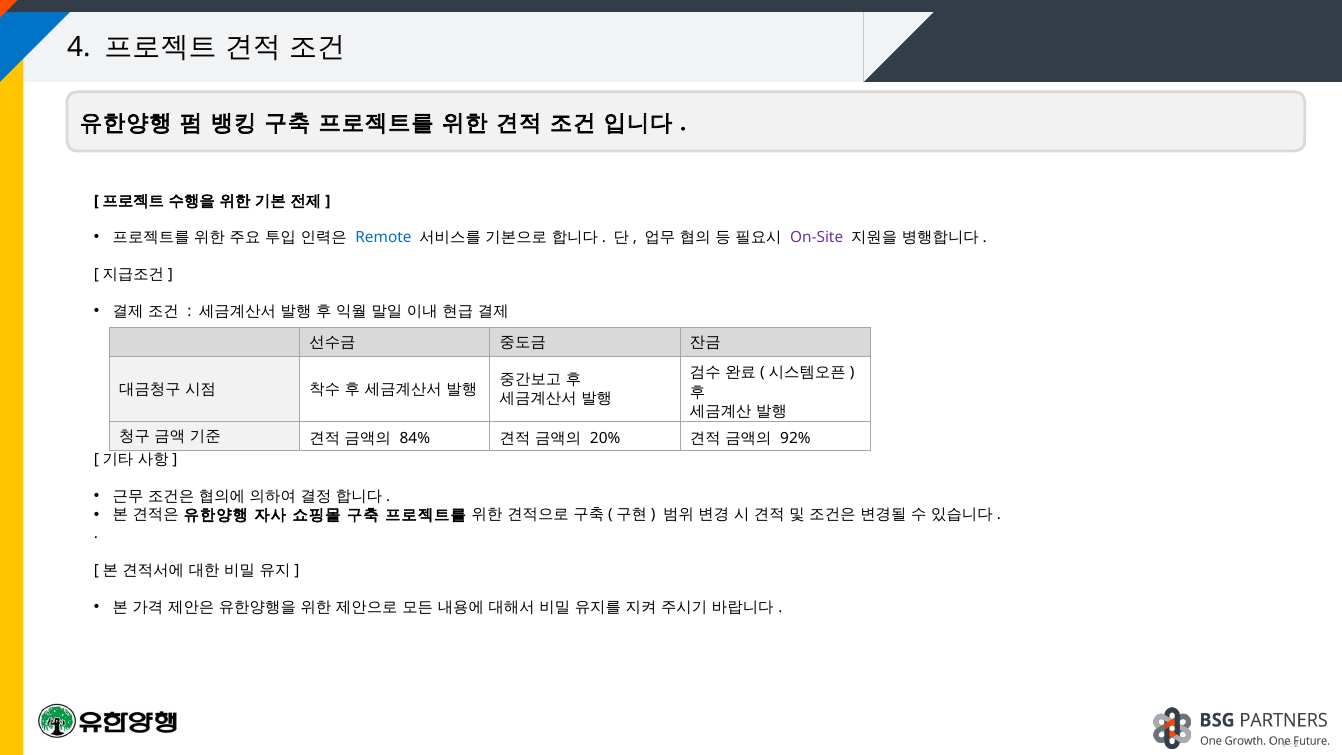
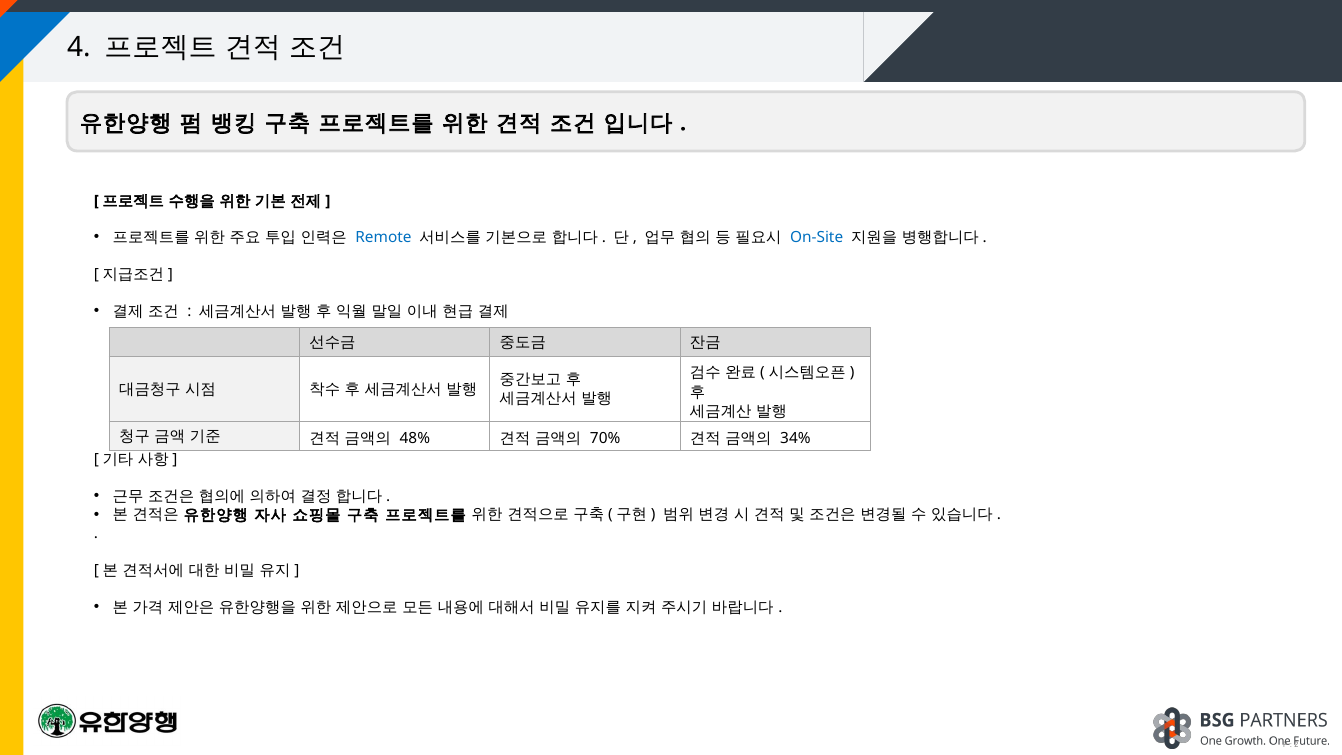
On-Site colour: purple -> blue (817, 238)
84%: 84% -> 48% (415, 438)
20%: 20% -> 70% (605, 438)
92%: 92% -> 34% (795, 438)
